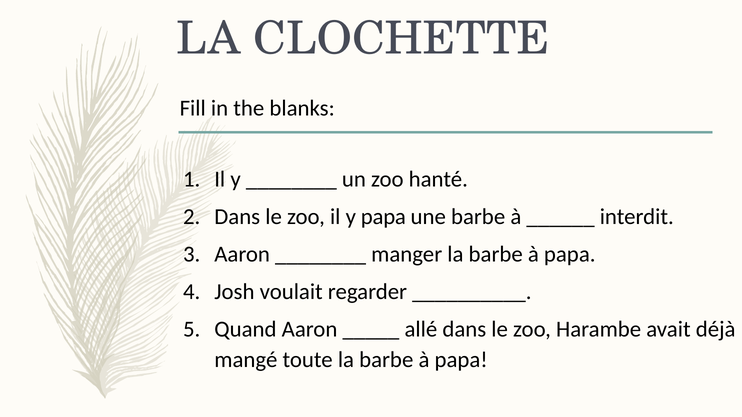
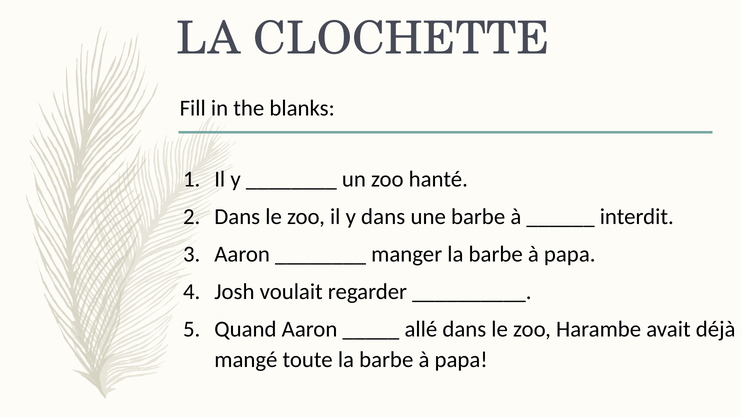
y papa: papa -> dans (383, 217)
